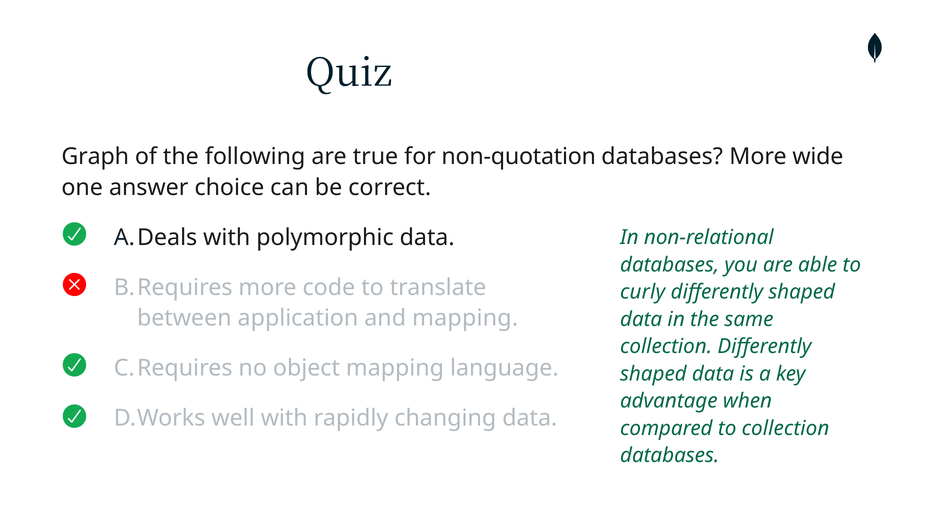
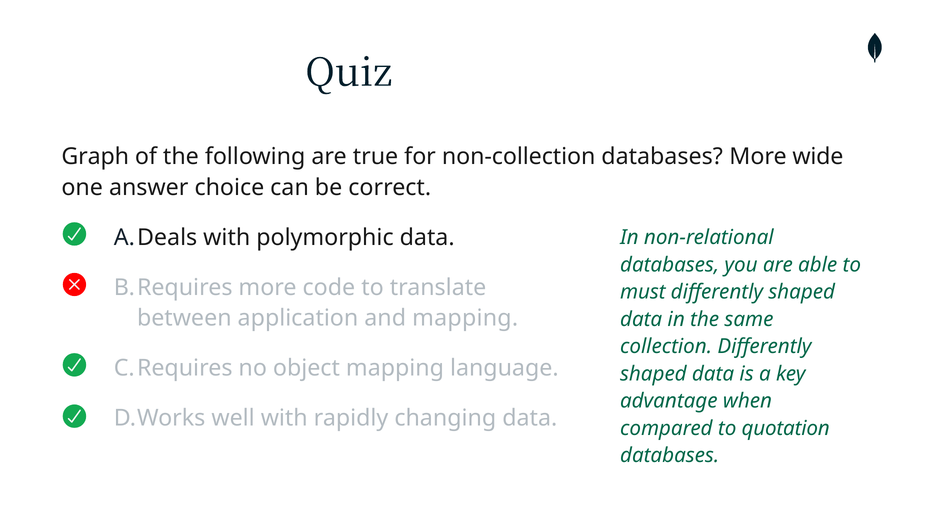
non-quotation: non-quotation -> non-collection (519, 157)
curly: curly -> must (643, 292)
to collection: collection -> quotation (786, 428)
